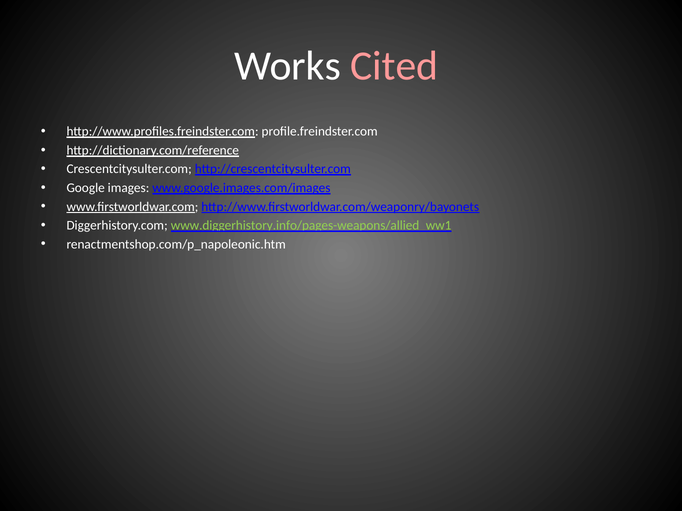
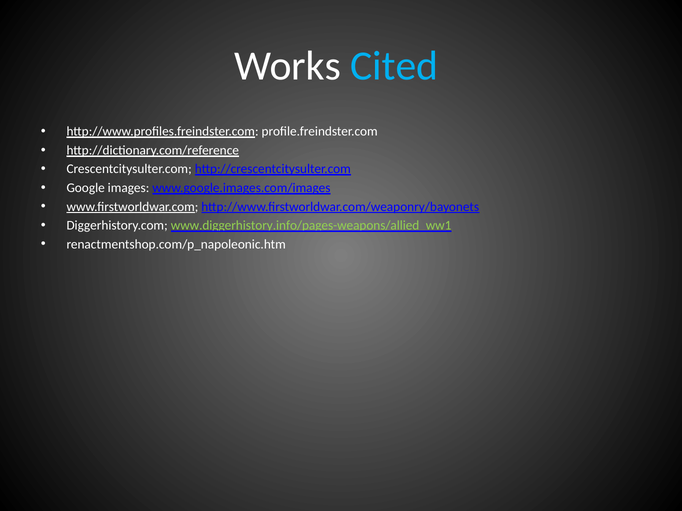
Cited colour: pink -> light blue (394, 66)
